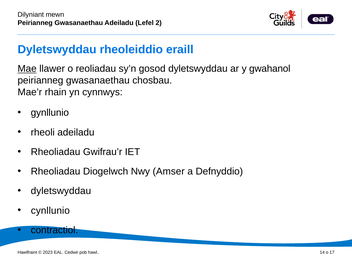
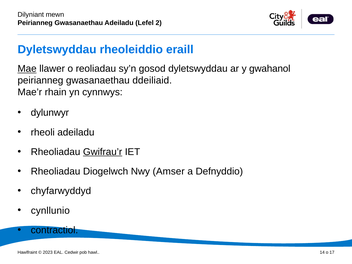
chosbau: chosbau -> ddeiliaid (152, 80)
gynllunio: gynllunio -> dylunwyr (50, 113)
Gwifrau’r underline: none -> present (103, 152)
dyletswyddau: dyletswyddau -> chyfarwyddyd (61, 191)
